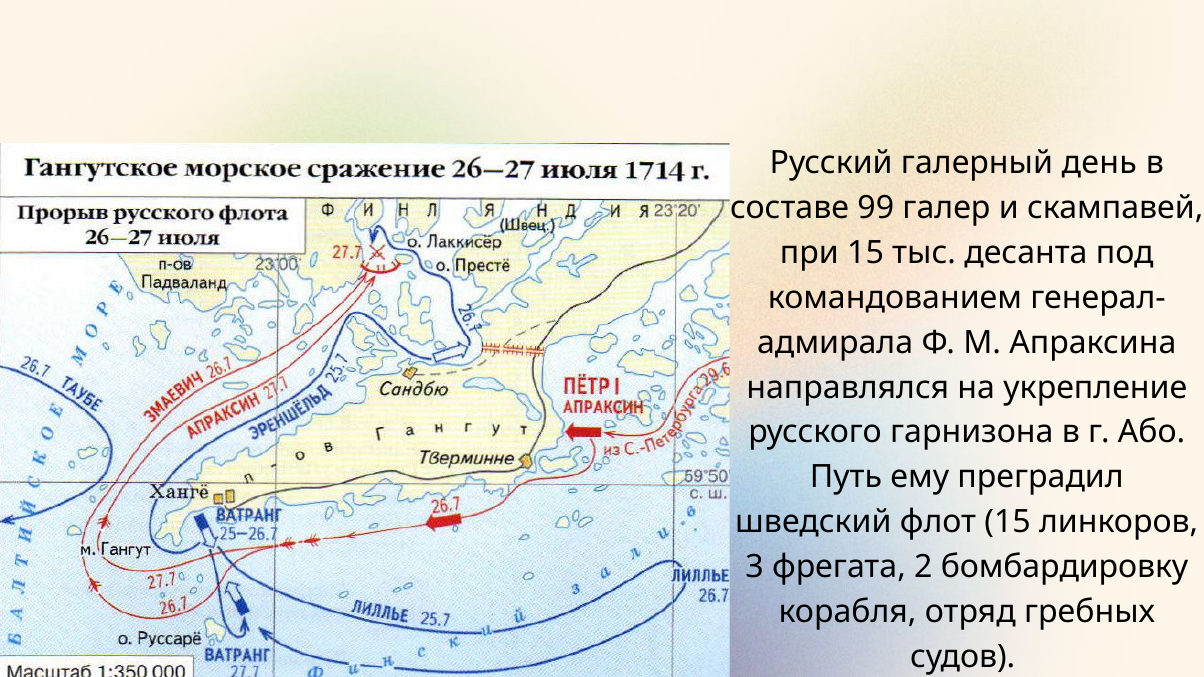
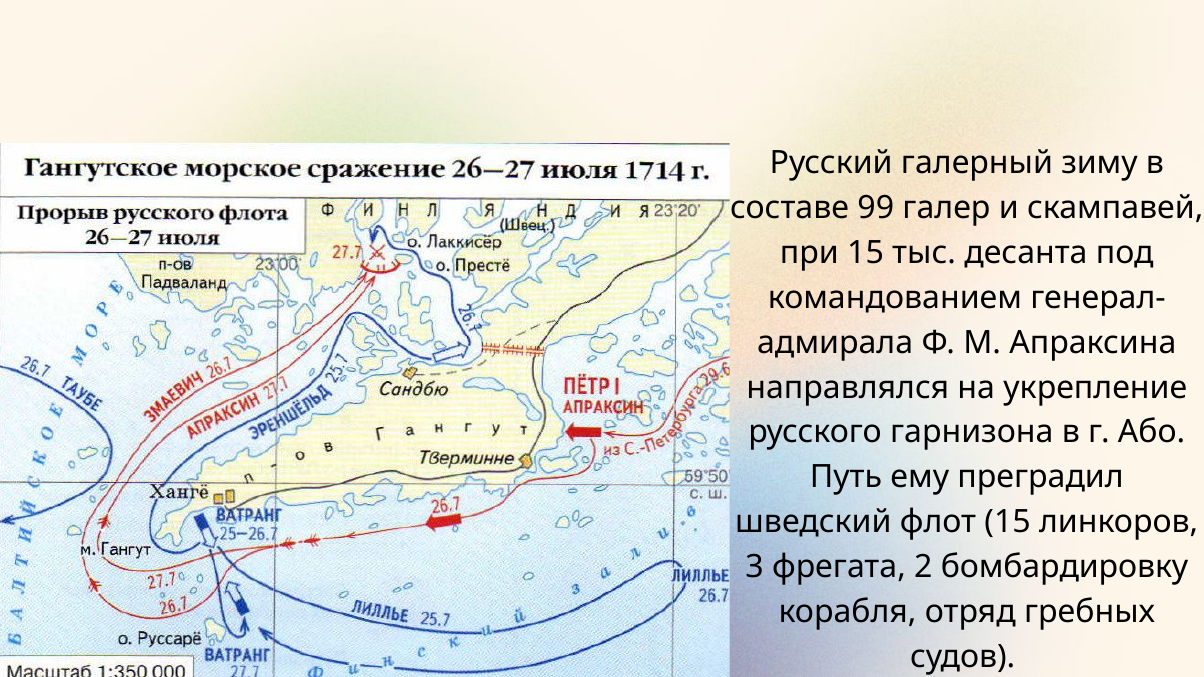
день: день -> зиму (1099, 163)
